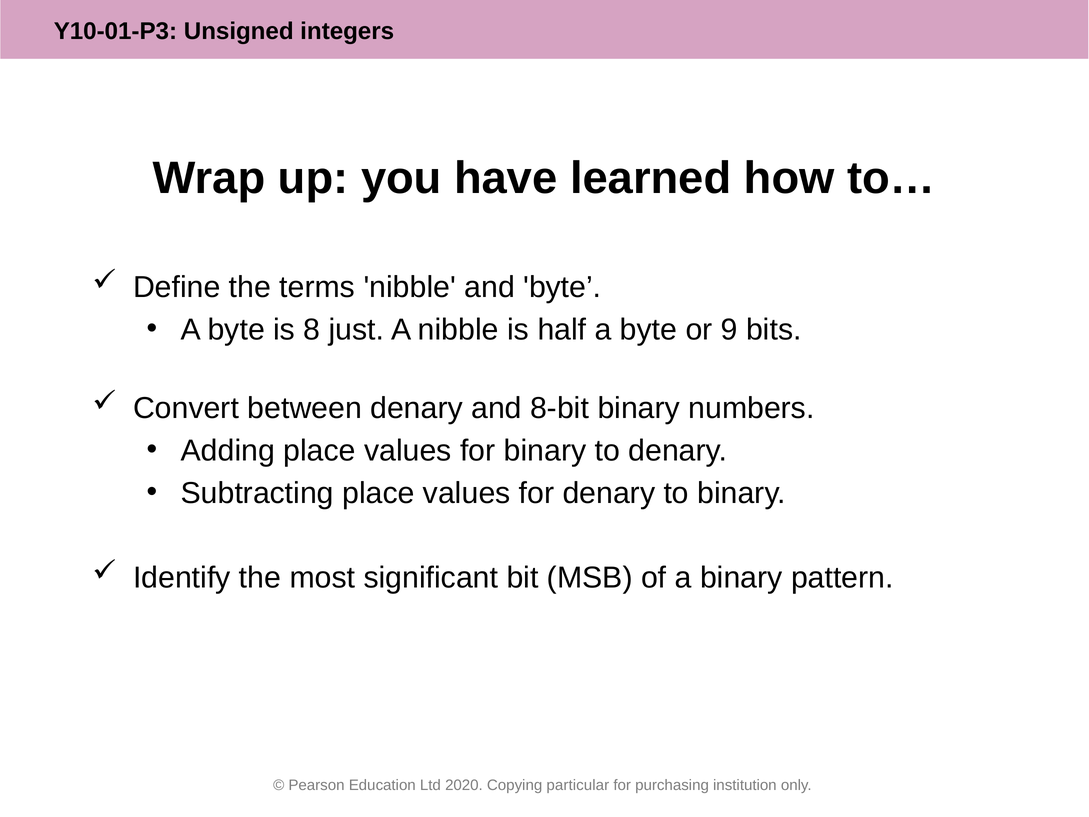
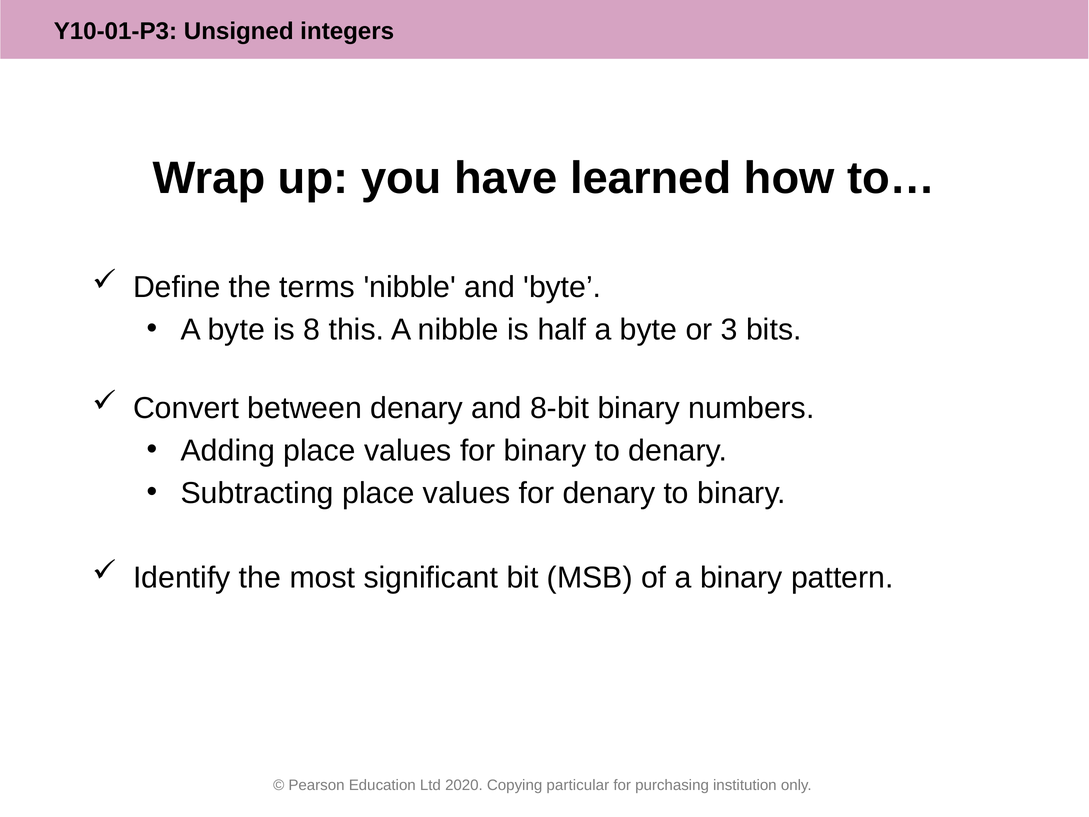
just: just -> this (356, 329)
9: 9 -> 3 (729, 329)
